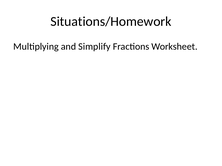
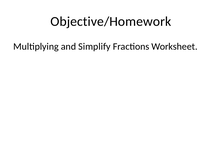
Situations/Homework: Situations/Homework -> Objective/Homework (111, 21)
